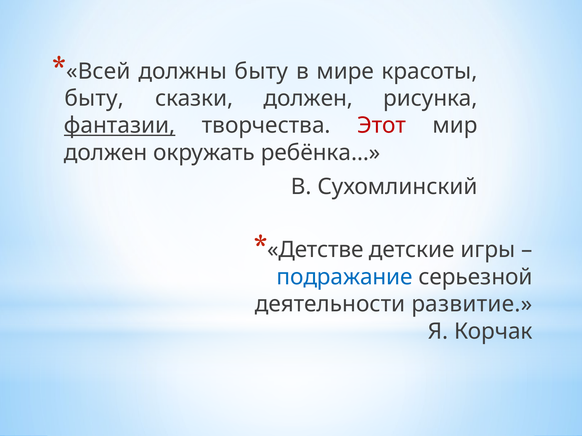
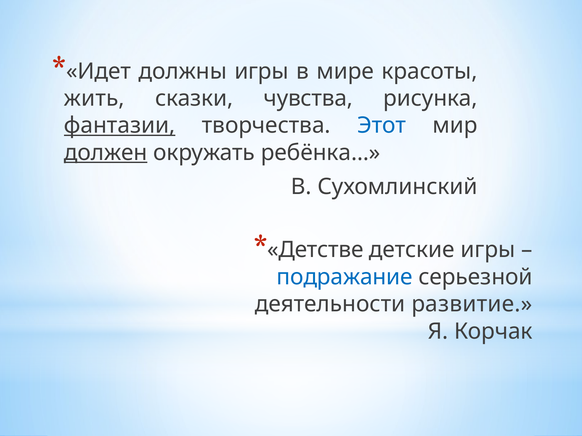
Всей: Всей -> Идет (99, 71)
должны быту: быту -> игры (262, 71)
быту: быту -> жить (94, 99)
сказки должен: должен -> чувства (308, 99)
Этот colour: red -> blue (382, 126)
должен underline: none -> present (106, 153)
